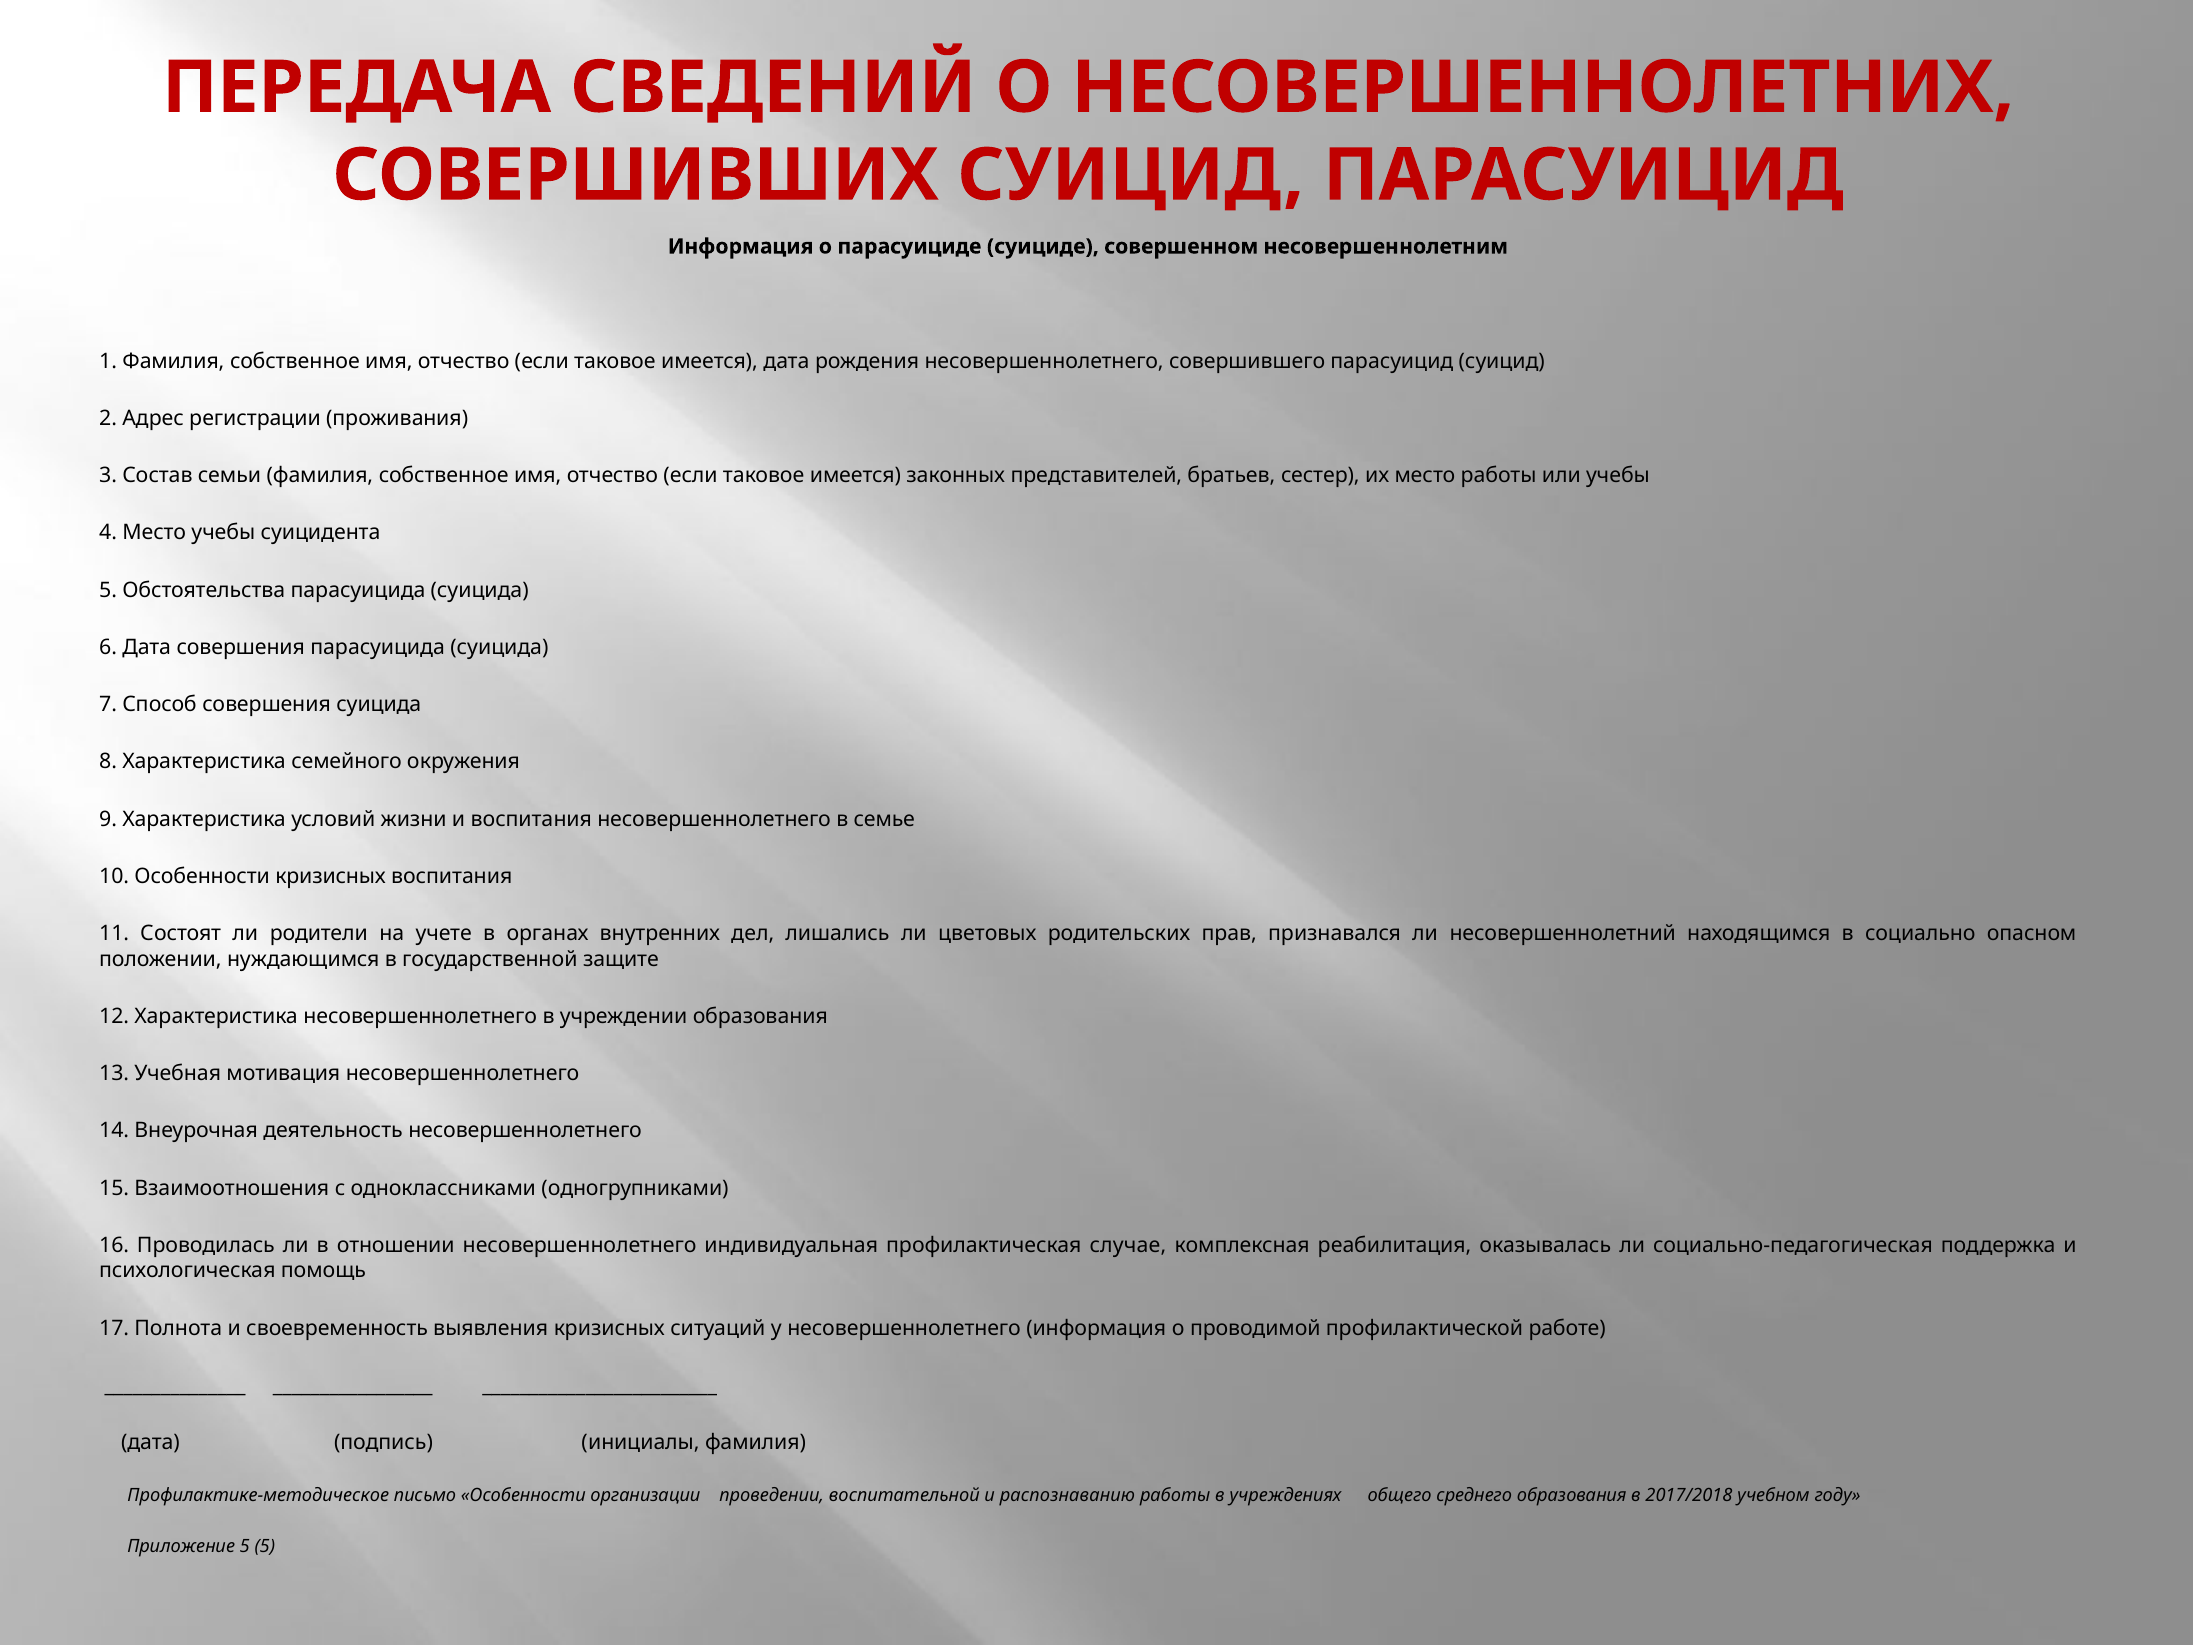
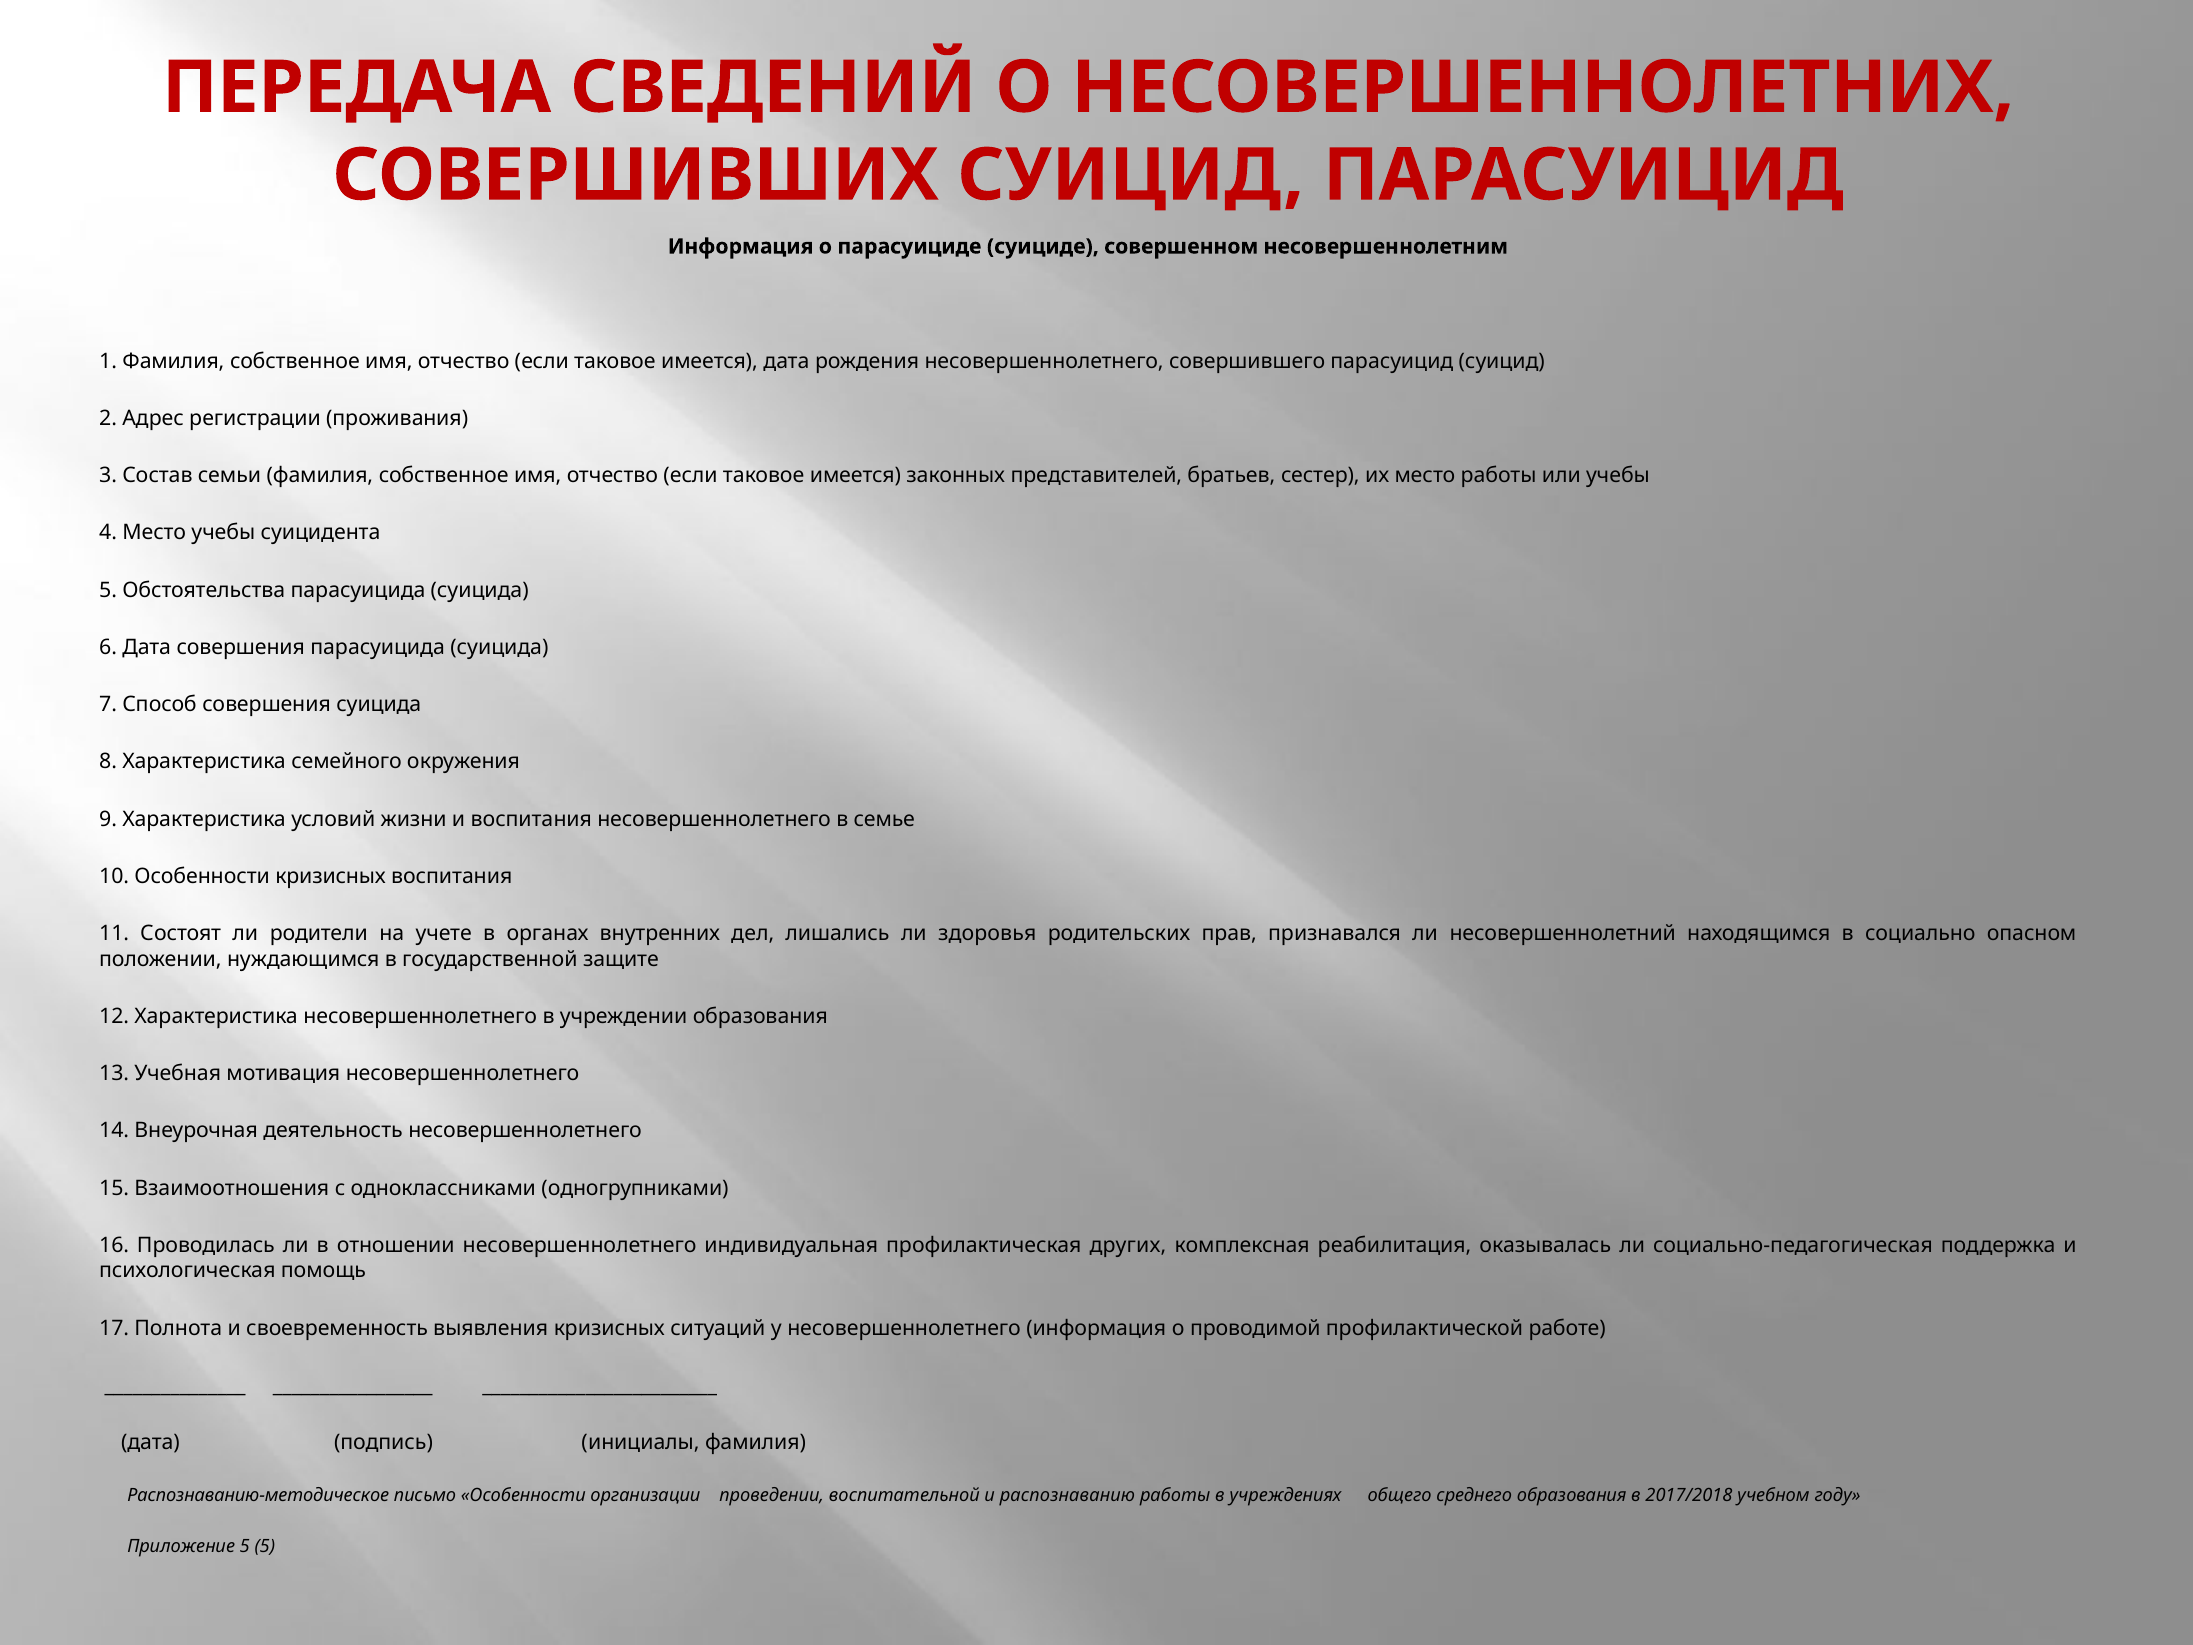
цветовых: цветовых -> здоровья (987, 933)
случае: случае -> других (1128, 1245)
Профилактике-методическое: Профилактике-методическое -> Распознаванию-методическое (258, 1495)
